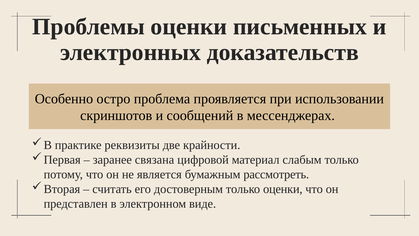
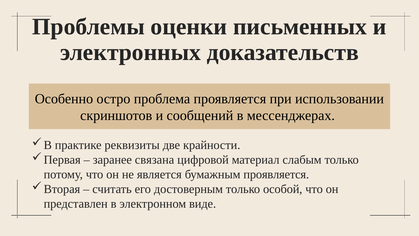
бумажным рассмотреть: рассмотреть -> проявляется (276, 174)
только оценки: оценки -> особой (283, 189)
